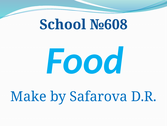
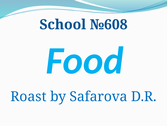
Make: Make -> Roast (28, 96)
